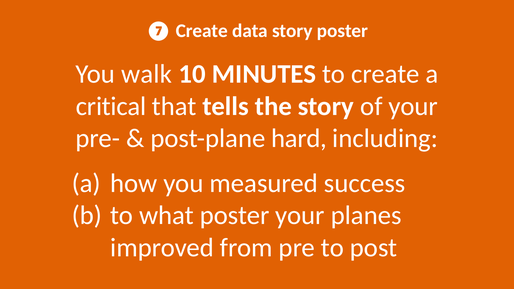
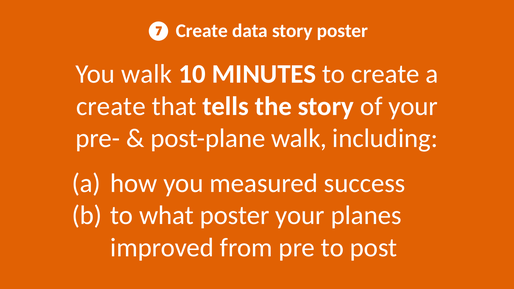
critical: critical -> create (111, 106)
post-plane hard: hard -> walk (299, 138)
